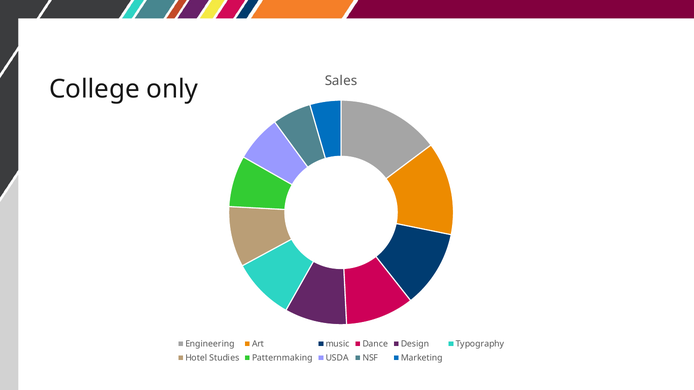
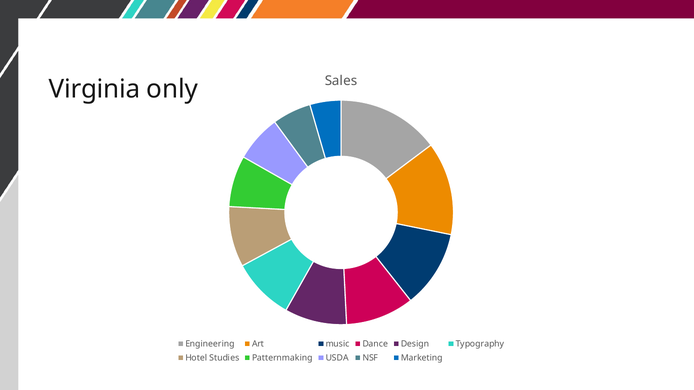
College: College -> Virginia (94, 89)
